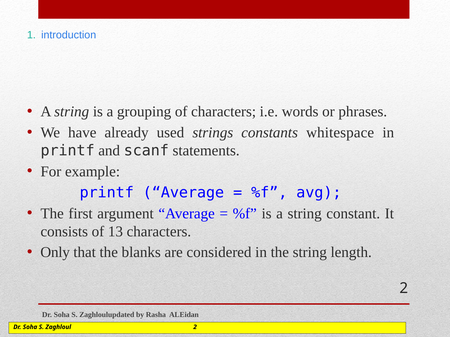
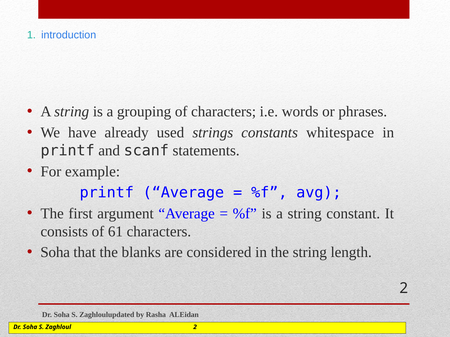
13: 13 -> 61 (115, 232)
Only: Only -> Soha (55, 253)
